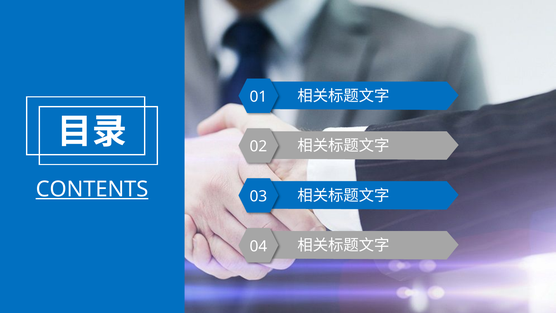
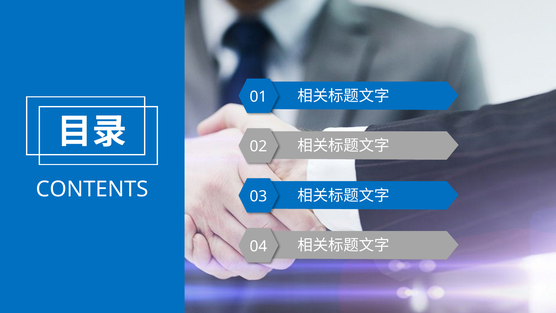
CONTENTS underline: present -> none (92, 189)
